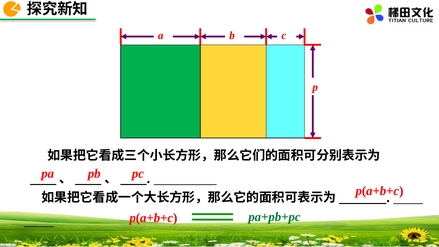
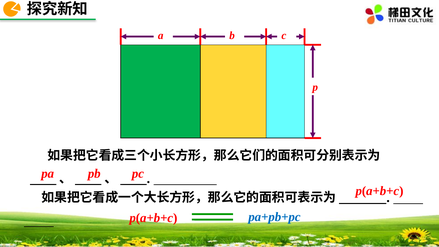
pa+pb+pc colour: green -> blue (274, 217)
